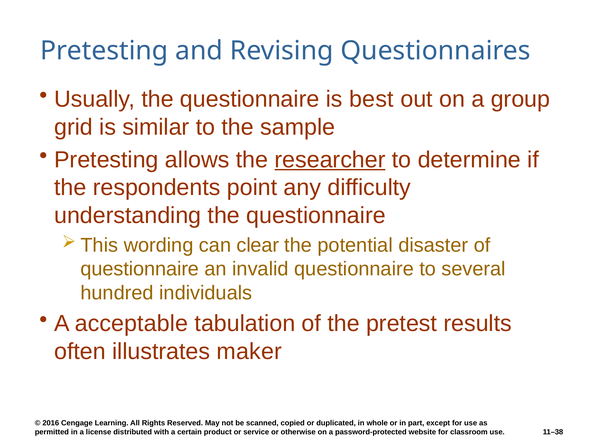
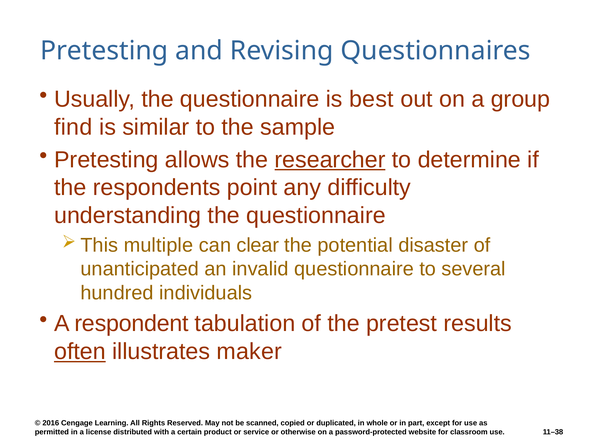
grid: grid -> find (73, 127)
wording: wording -> multiple (158, 245)
questionnaire: questionnaire -> unanticipated (140, 269)
acceptable: acceptable -> respondent (132, 324)
often underline: none -> present (80, 352)
